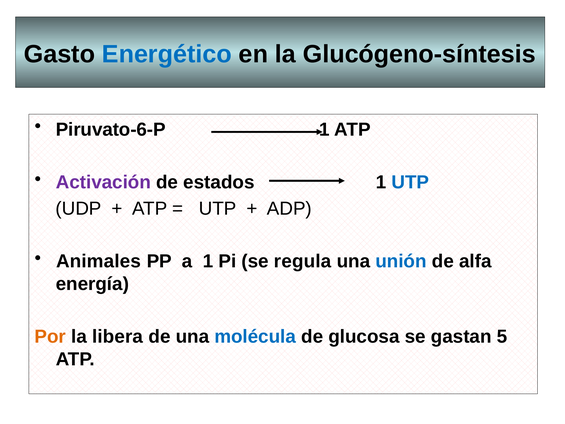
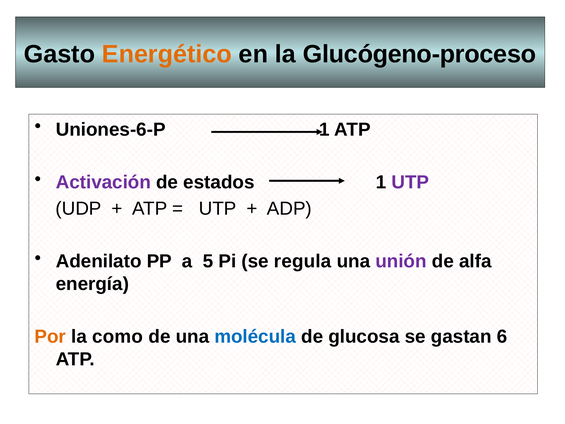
Energético colour: blue -> orange (167, 54)
Glucógeno-síntesis: Glucógeno-síntesis -> Glucógeno-proceso (419, 54)
Piruvato-6-P: Piruvato-6-P -> Uniones-6-P (111, 129)
UTP colour: blue -> purple (410, 182)
Animales: Animales -> Adenilato (99, 261)
a 1: 1 -> 5 (208, 261)
unión colour: blue -> purple (401, 261)
libera: libera -> como (118, 337)
5: 5 -> 6 (502, 337)
